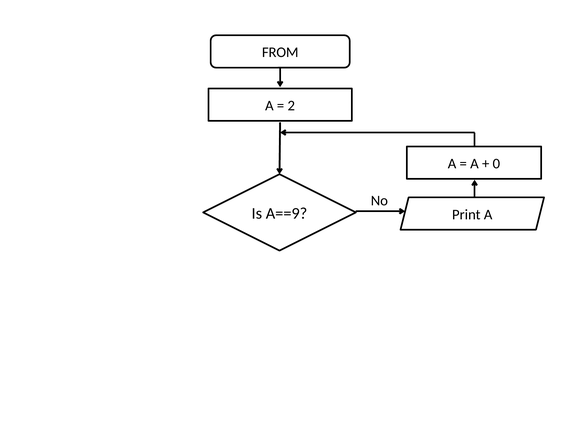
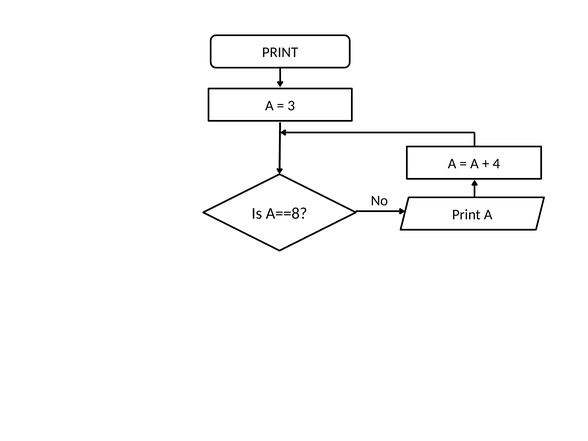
FROM: FROM -> PRINT (280, 52)
2: 2 -> 3 (291, 106)
0: 0 -> 4 (496, 164)
A==9: A==9 -> A==8 (287, 214)
